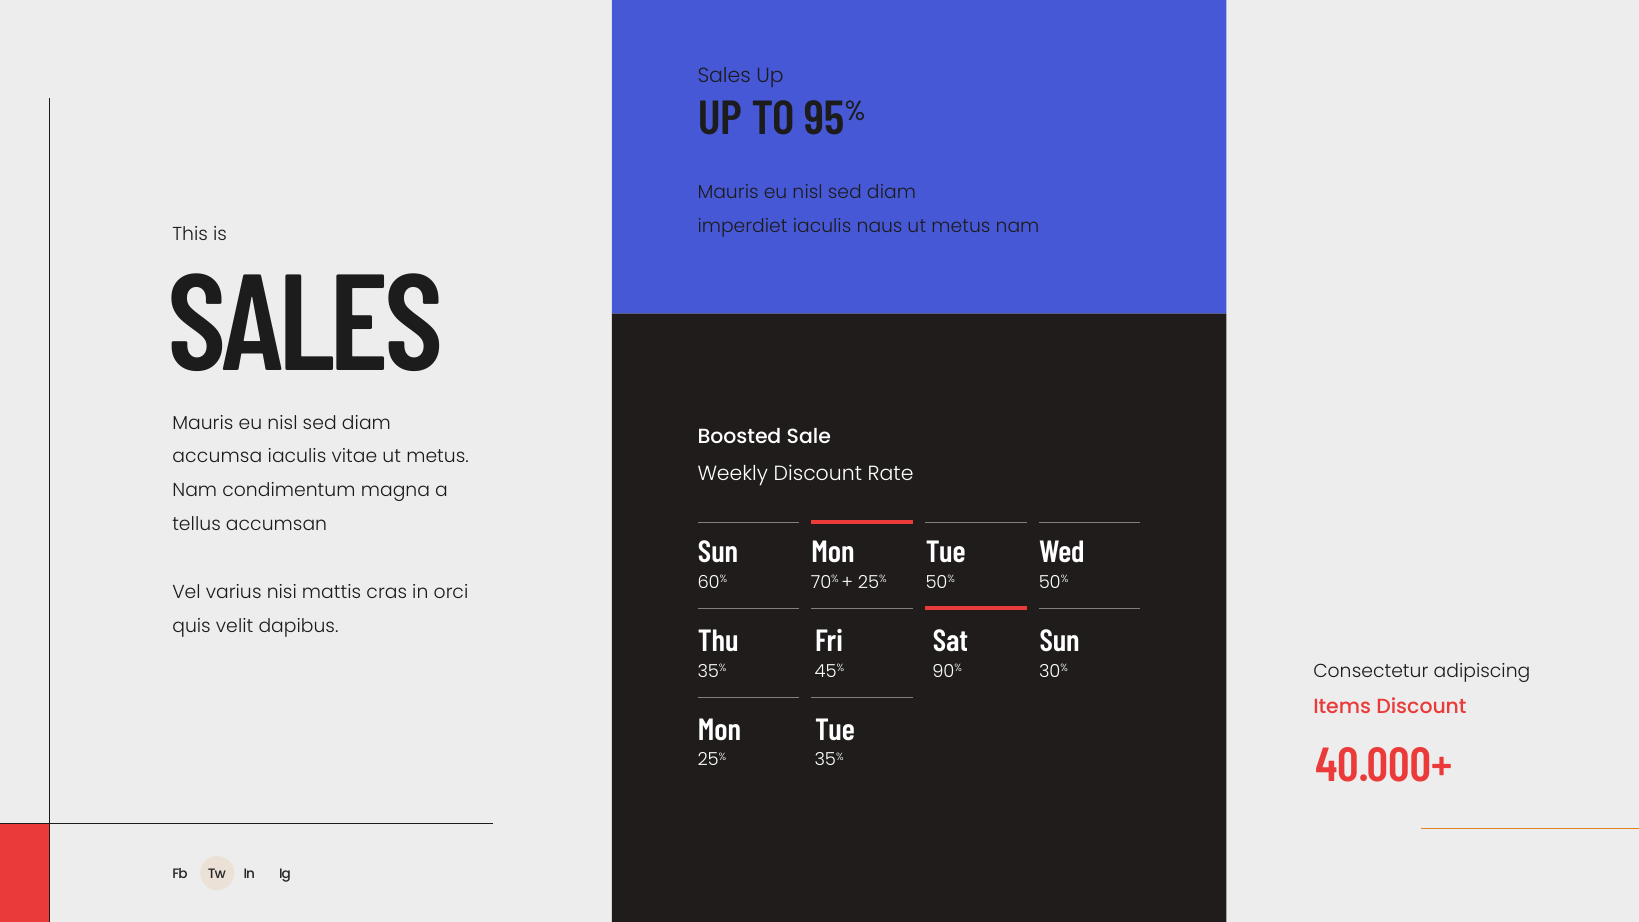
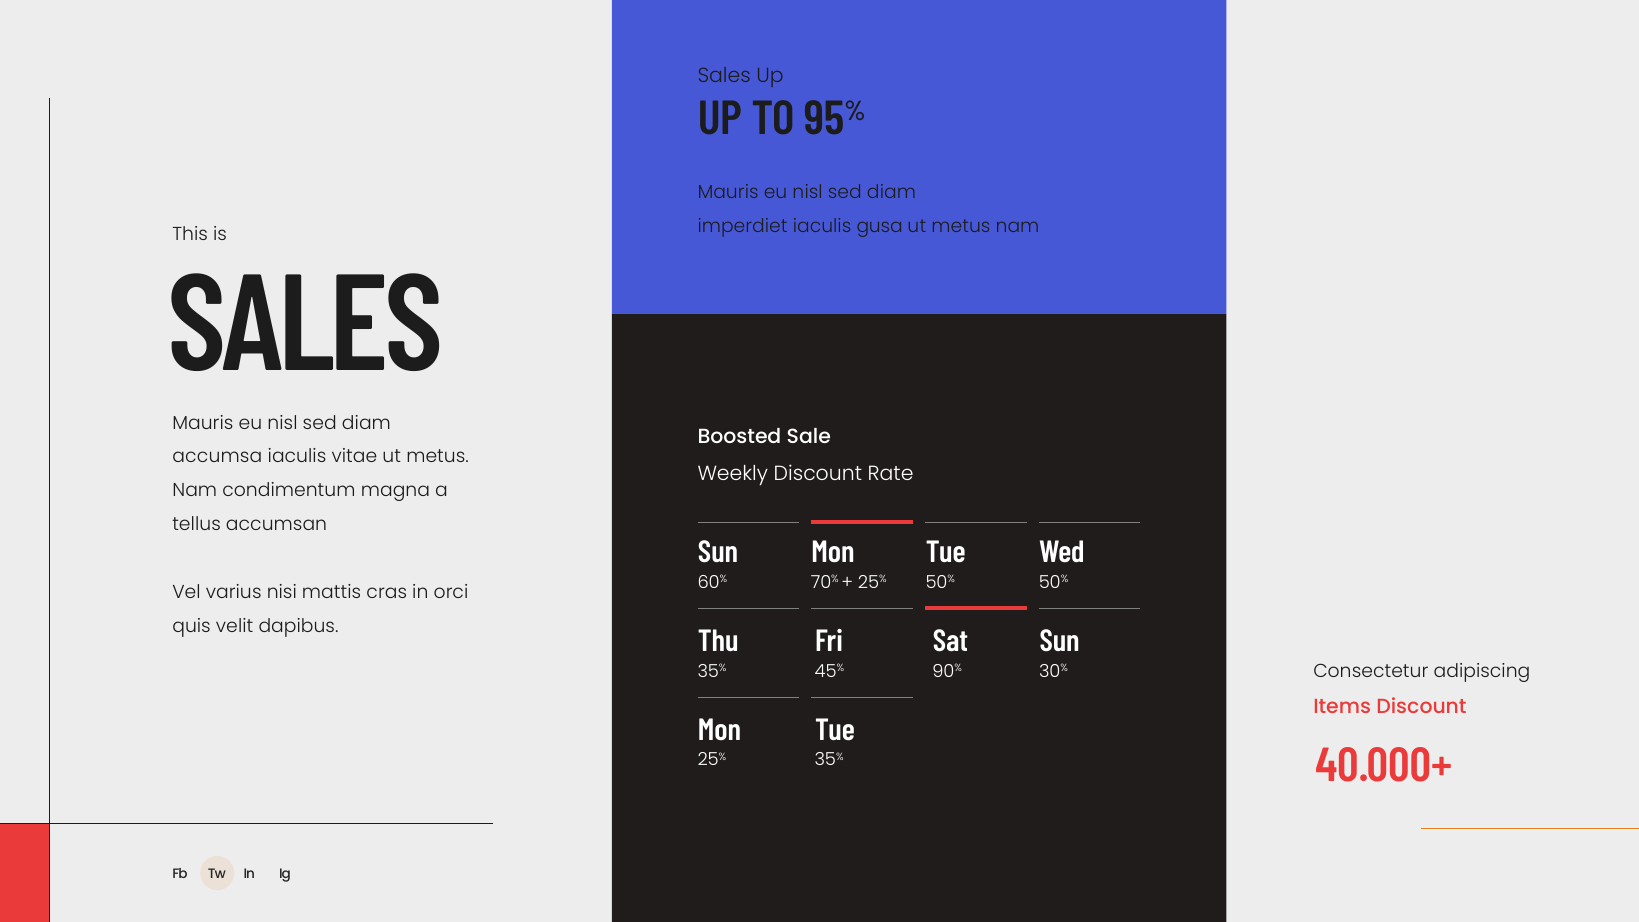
naus: naus -> gusa (880, 226)
